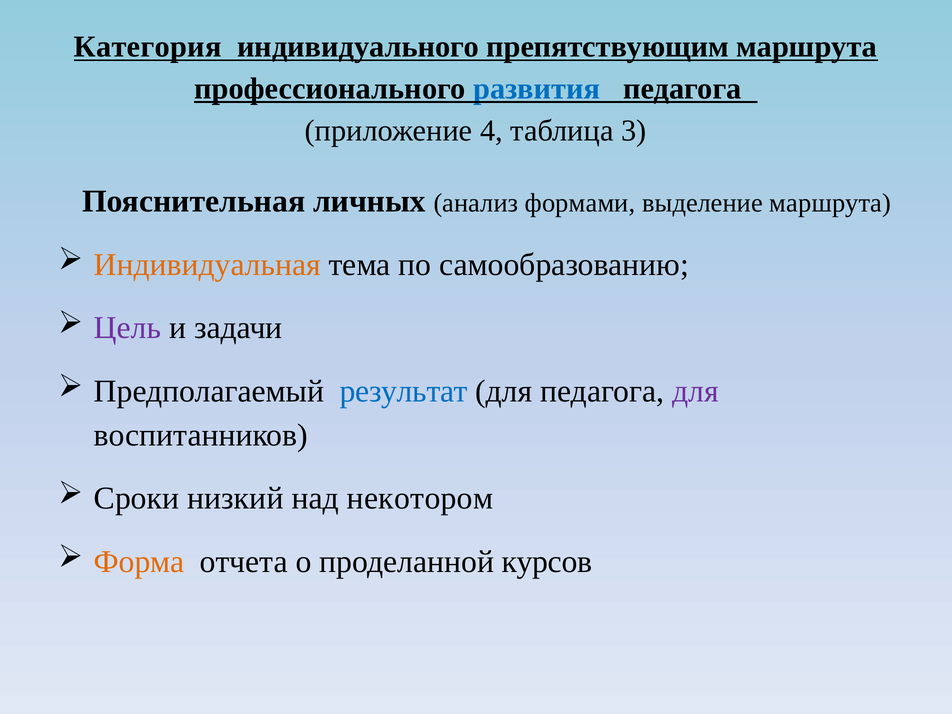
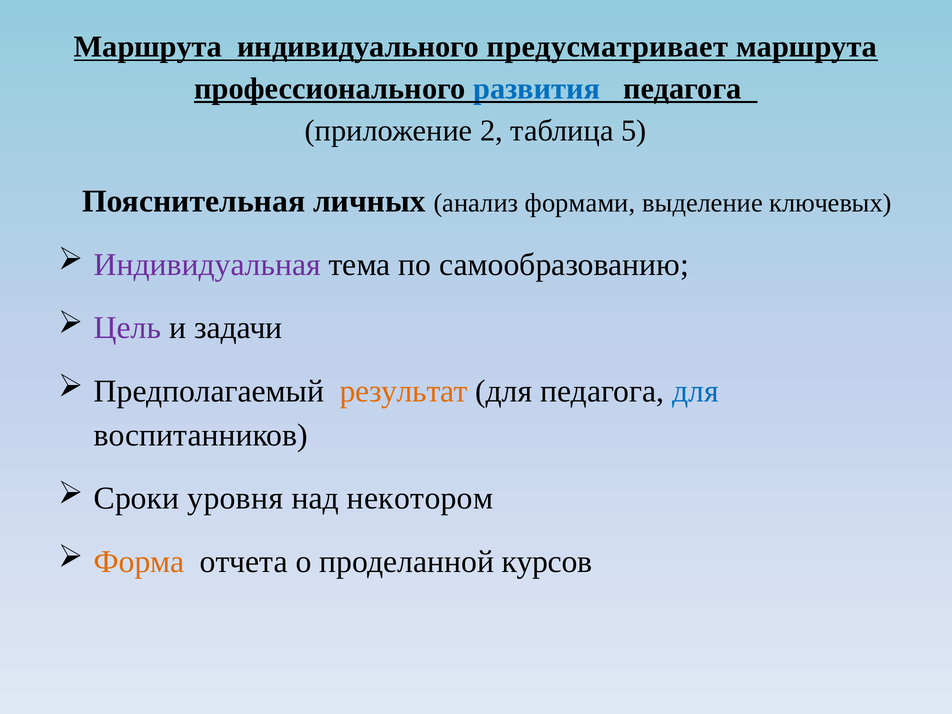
Категория: Категория -> Маршрута (148, 47)
препятствующим: препятствующим -> предусматривает (607, 47)
4: 4 -> 2 (491, 130)
3: 3 -> 5 (634, 130)
выделение маршрута: маршрута -> ключевых (830, 203)
Индивидуальная colour: orange -> purple (207, 265)
результат colour: blue -> orange (404, 391)
для colour: purple -> blue (695, 391)
низкий: низкий -> уровня (235, 498)
